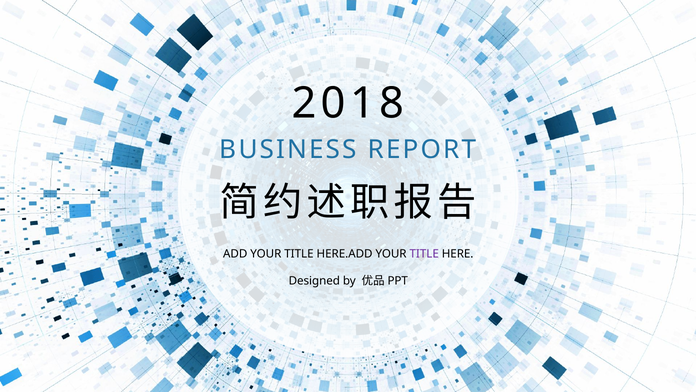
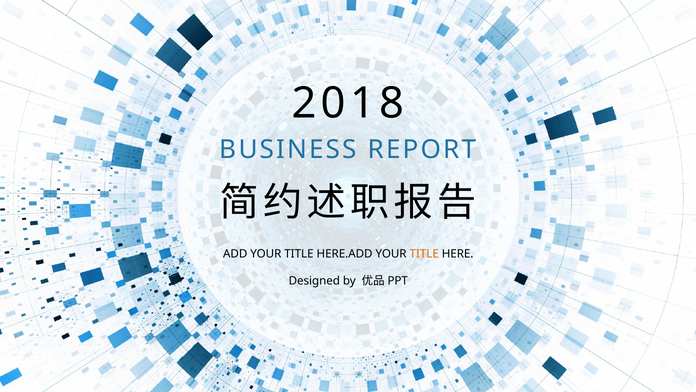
TITLE colour: purple -> orange (424, 253)
